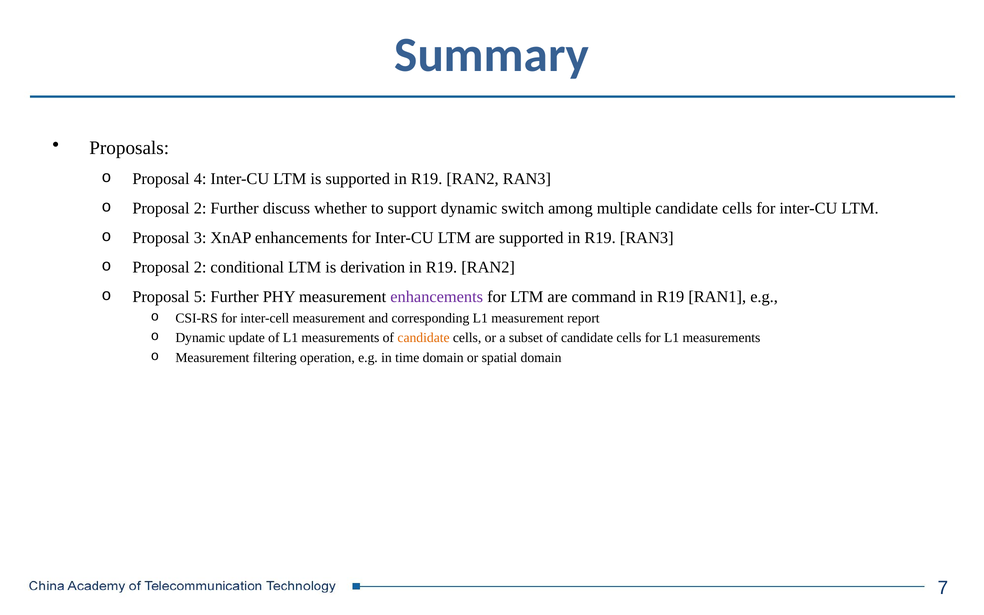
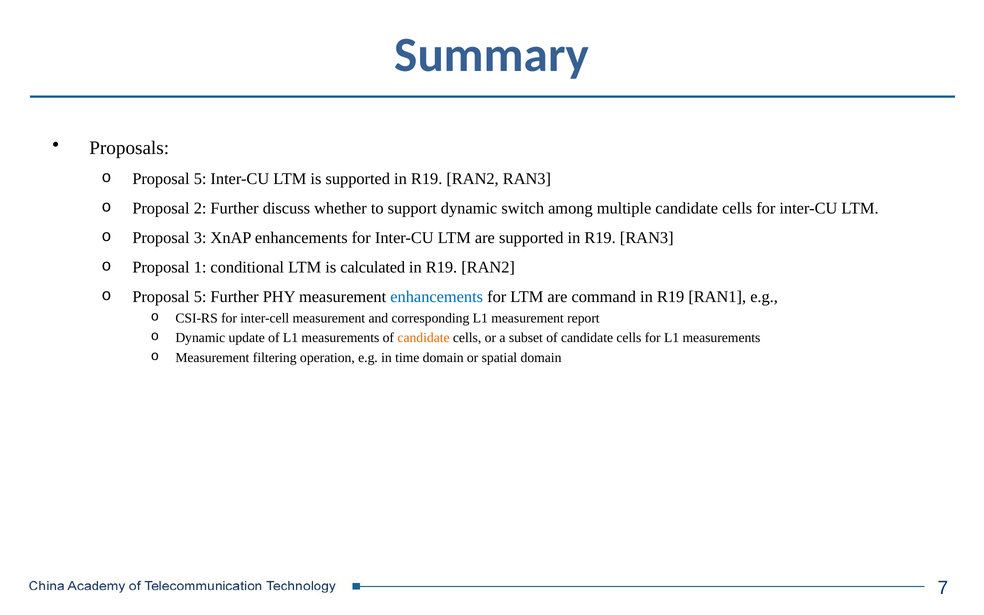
4: 4 -> 5 (200, 179)
2: 2 -> 1 (200, 268)
derivation: derivation -> calculated (373, 268)
enhancements colour: purple -> blue (437, 297)
